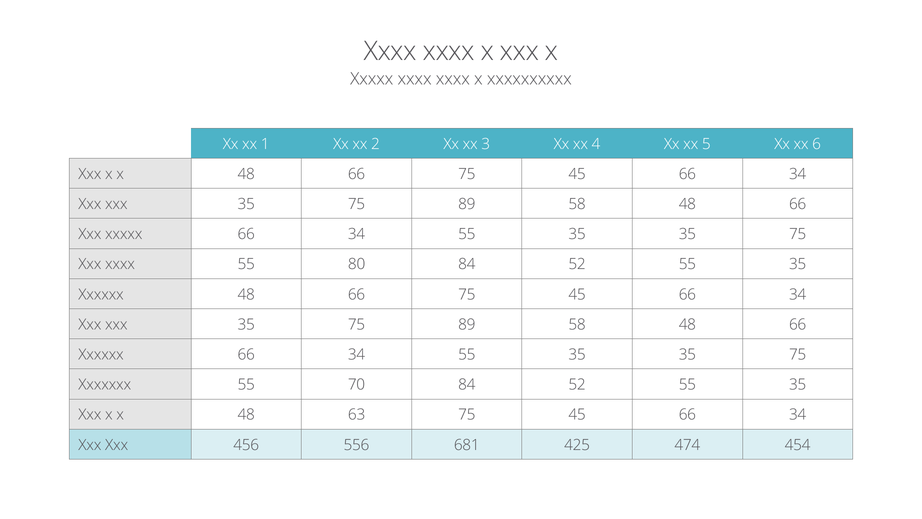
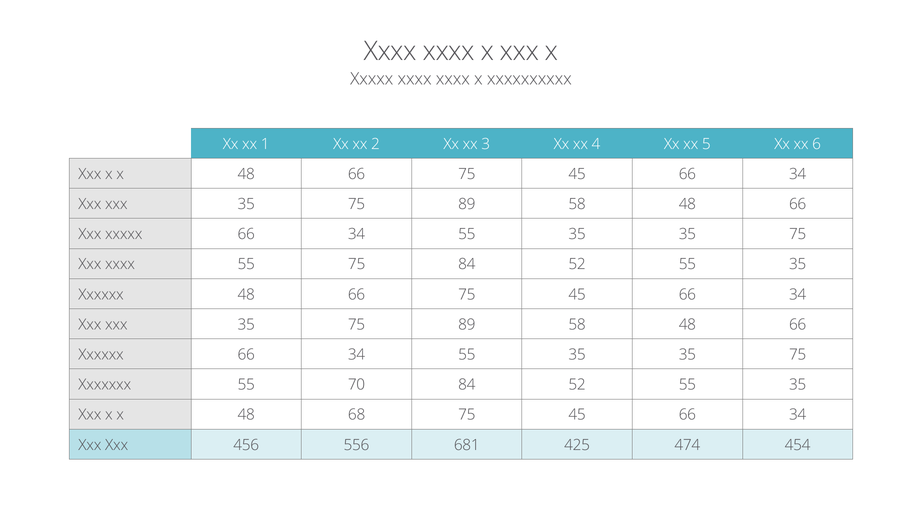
55 80: 80 -> 75 (357, 264)
63: 63 -> 68 (357, 415)
